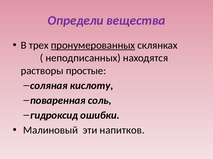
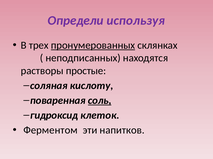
вещества: вещества -> используя (136, 21)
соль underline: none -> present (100, 101)
ошибки: ошибки -> клеток (100, 116)
Малиновый: Малиновый -> Ферментом (50, 131)
